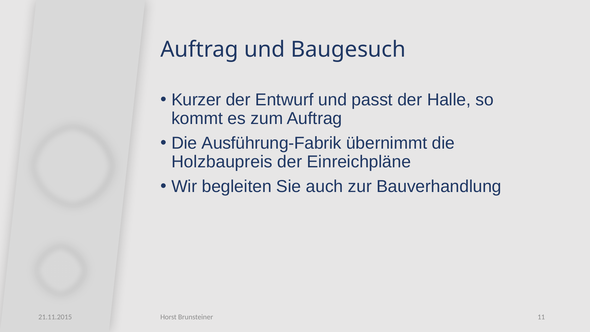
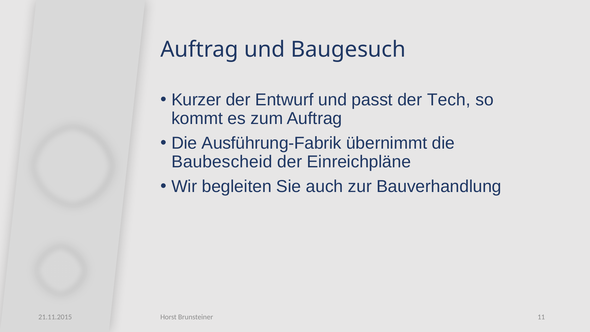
Halle: Halle -> Tech (449, 100)
Holzbaupreis: Holzbaupreis -> Baubescheid (222, 162)
